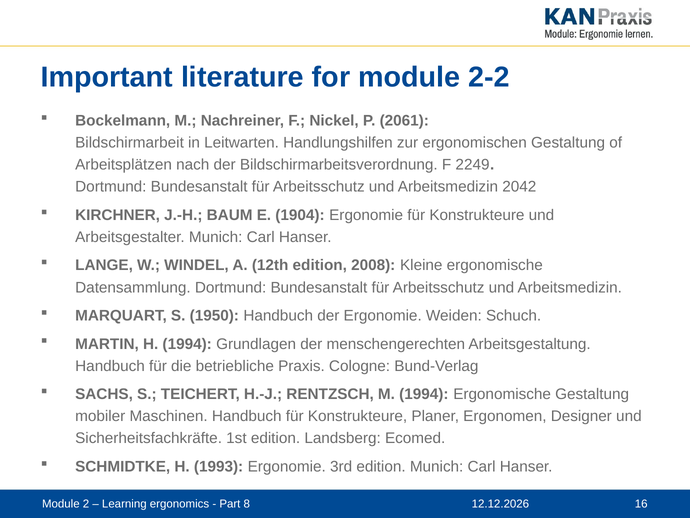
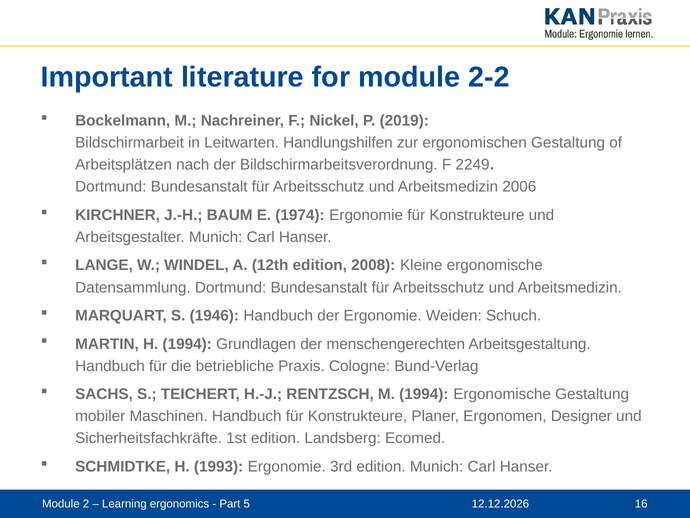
2061: 2061 -> 2019 (404, 121)
2042: 2042 -> 2006 (519, 187)
1904: 1904 -> 1974 (300, 215)
1950: 1950 -> 1946 (214, 315)
8: 8 -> 5 (247, 504)
